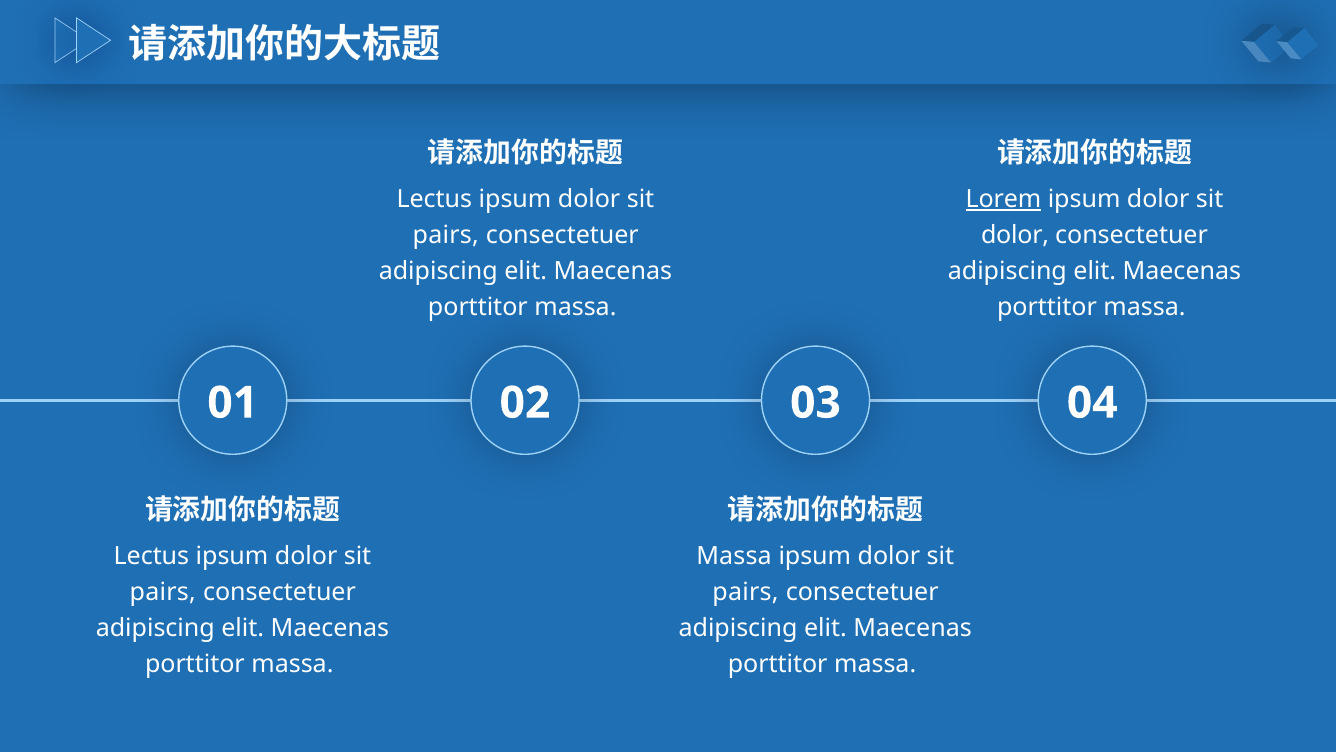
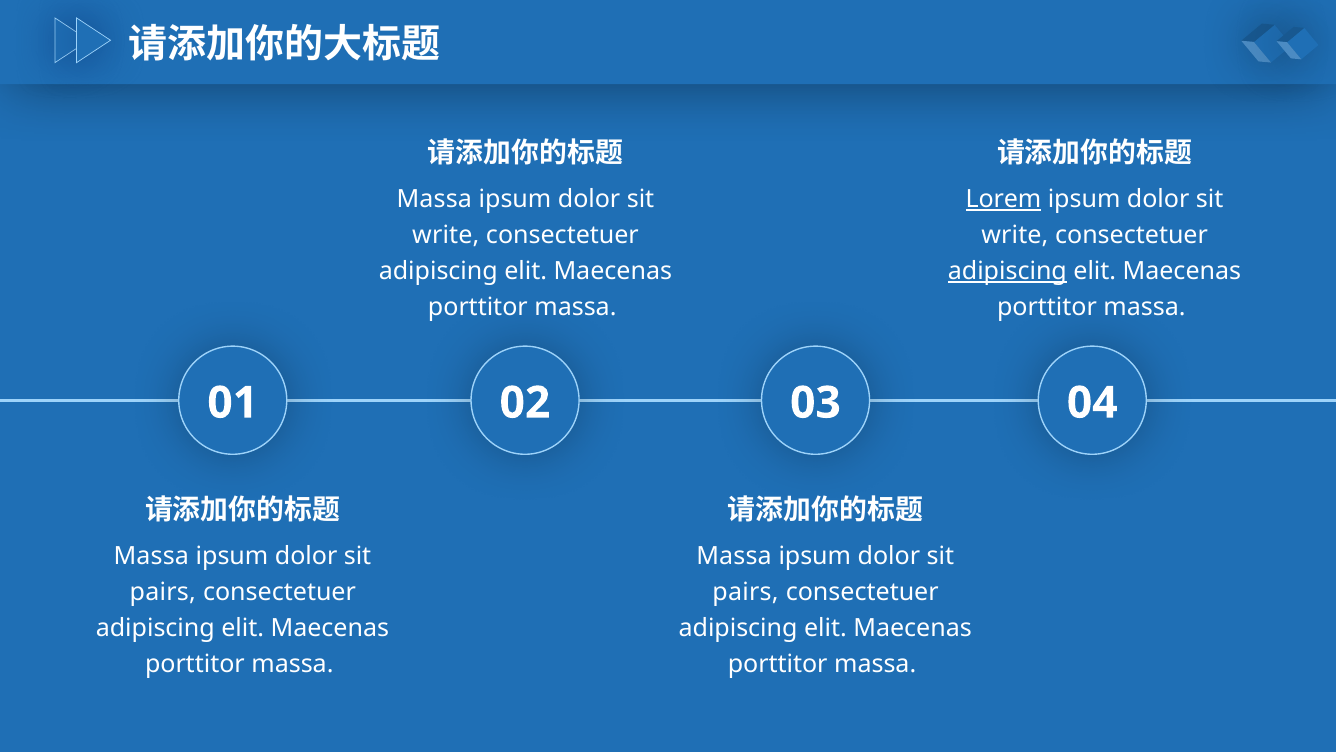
Lectus: Lectus -> Massa (434, 199)
pairs: pairs -> write (446, 235)
dolor: dolor -> write (1015, 235)
adipiscing underline: none -> present (1007, 271)
Lectus: Lectus -> Massa (151, 555)
